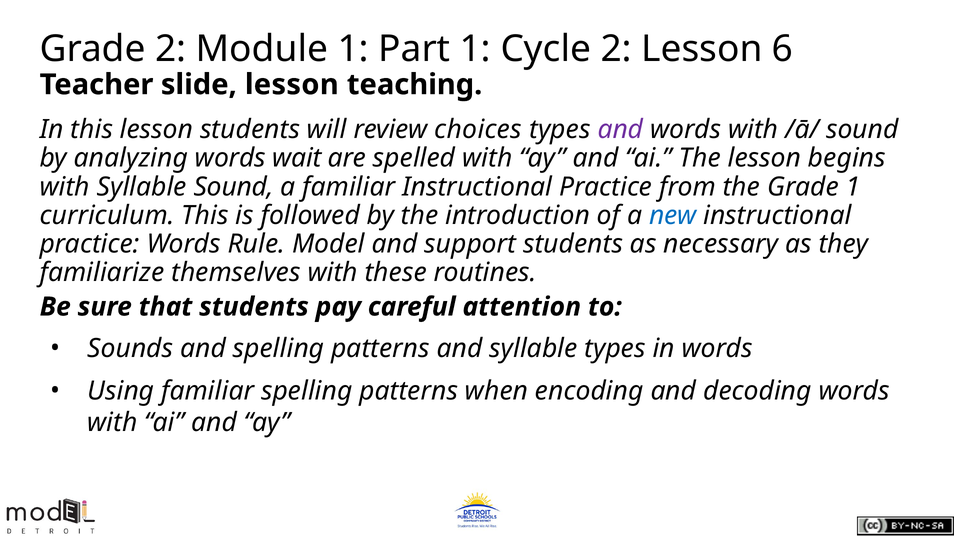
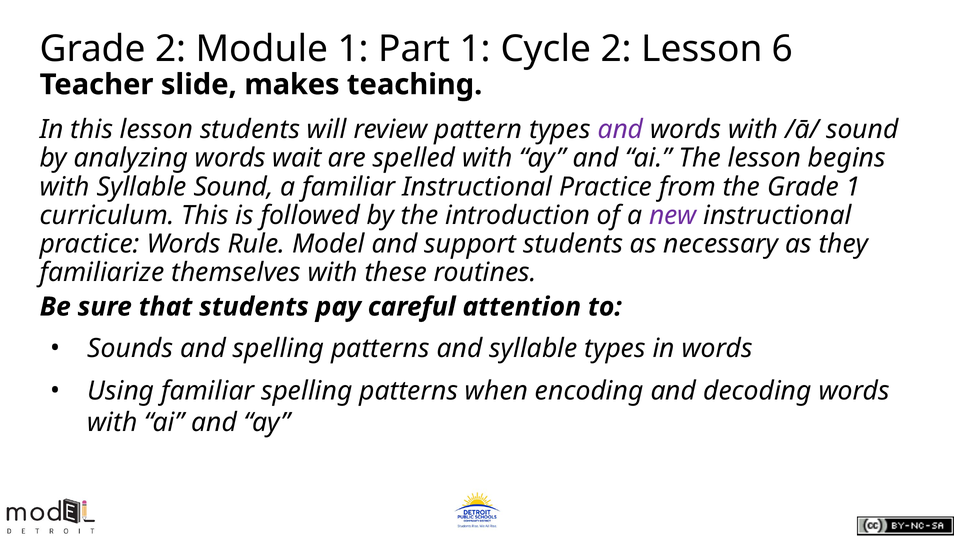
slide lesson: lesson -> makes (292, 85)
choices: choices -> pattern (478, 129)
new colour: blue -> purple (673, 215)
